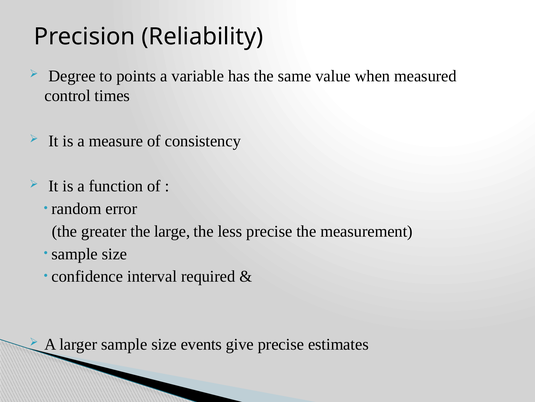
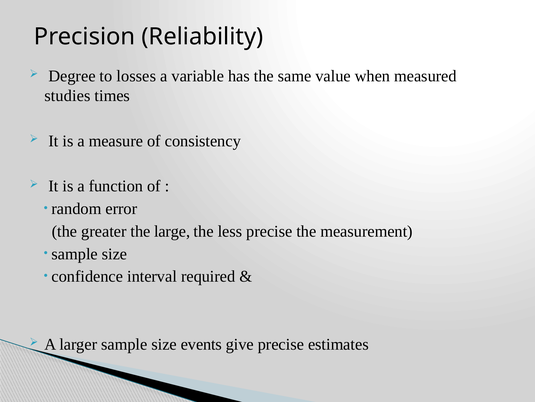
points: points -> losses (136, 76)
control: control -> studies (68, 96)
